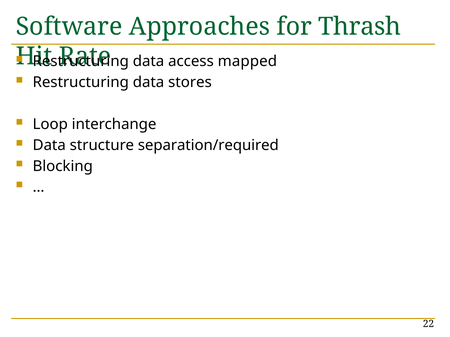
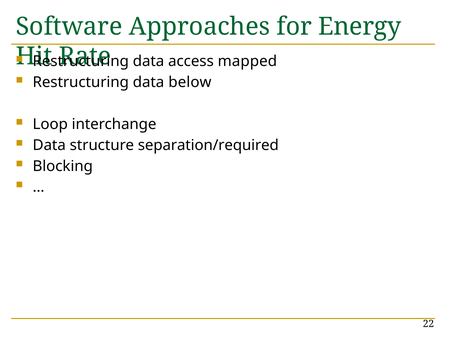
Thrash: Thrash -> Energy (360, 26)
stores: stores -> below (190, 82)
